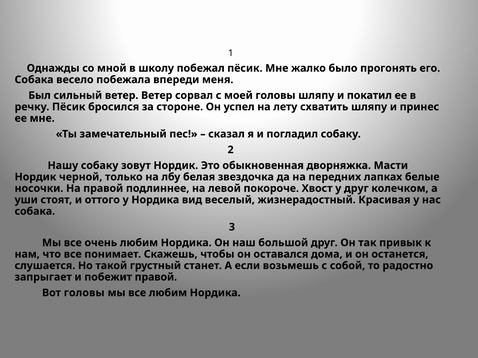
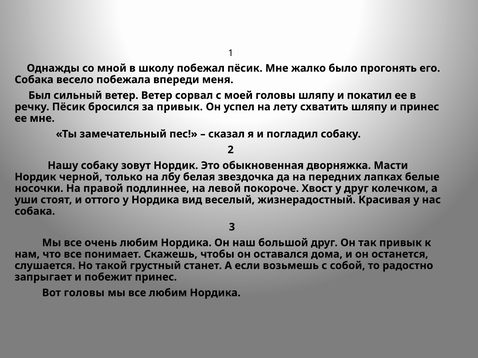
за стороне: стороне -> привык (180, 107)
побежит правой: правой -> принес (156, 277)
